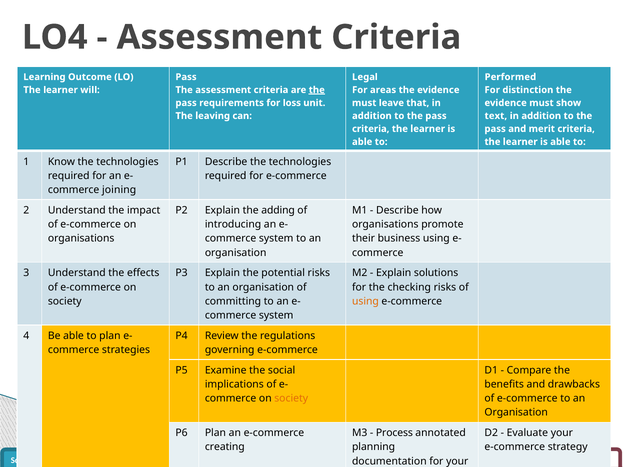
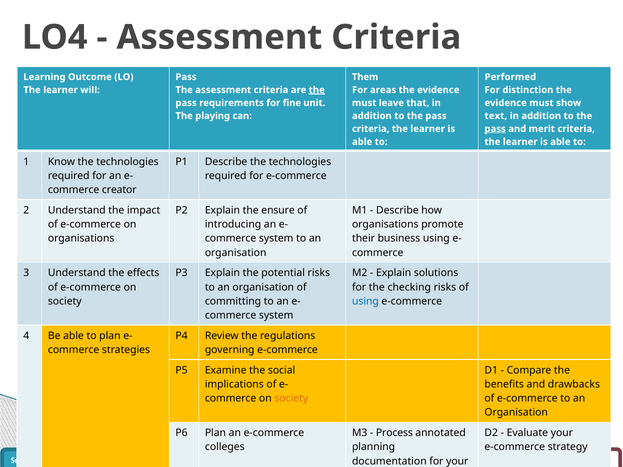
Legal: Legal -> Them (365, 77)
loss: loss -> fine (292, 103)
leaving: leaving -> playing (213, 116)
pass underline: none -> present (495, 129)
joining: joining -> creator (119, 190)
adding: adding -> ensure (278, 210)
using colour: orange -> blue (365, 301)
creating: creating -> colleges (225, 447)
